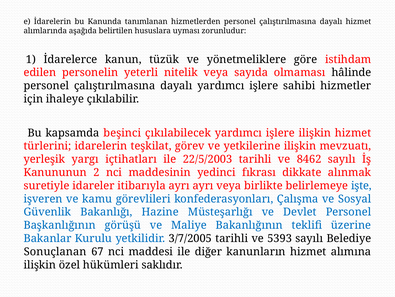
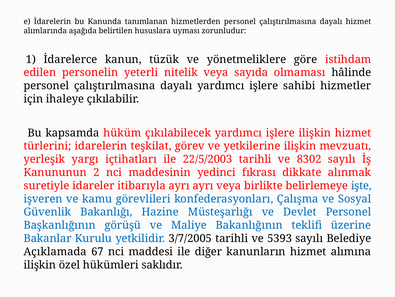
beşinci: beşinci -> hüküm (122, 133)
8462: 8462 -> 8302 (309, 159)
Sonuçlanan: Sonuçlanan -> Açıklamada (55, 251)
